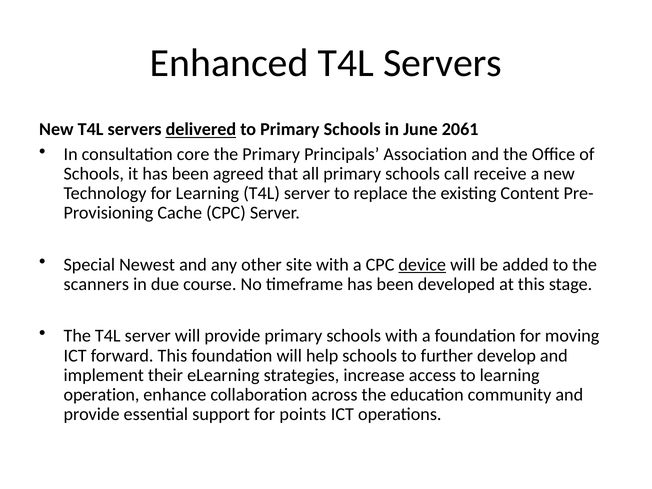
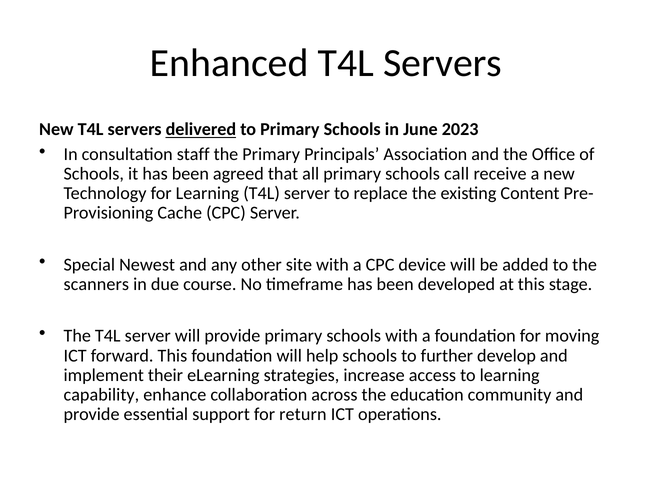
2061: 2061 -> 2023 (460, 130)
core: core -> staff (193, 154)
device underline: present -> none (422, 265)
operation: operation -> capability (101, 395)
points: points -> return (303, 414)
